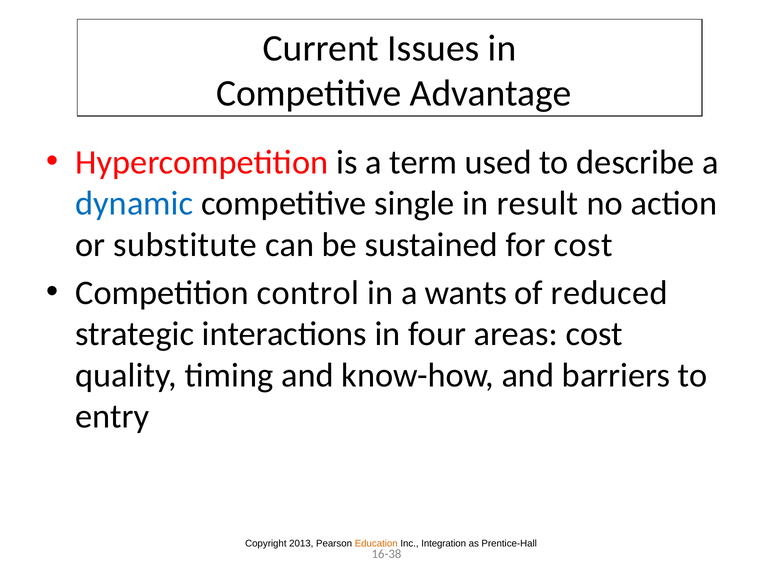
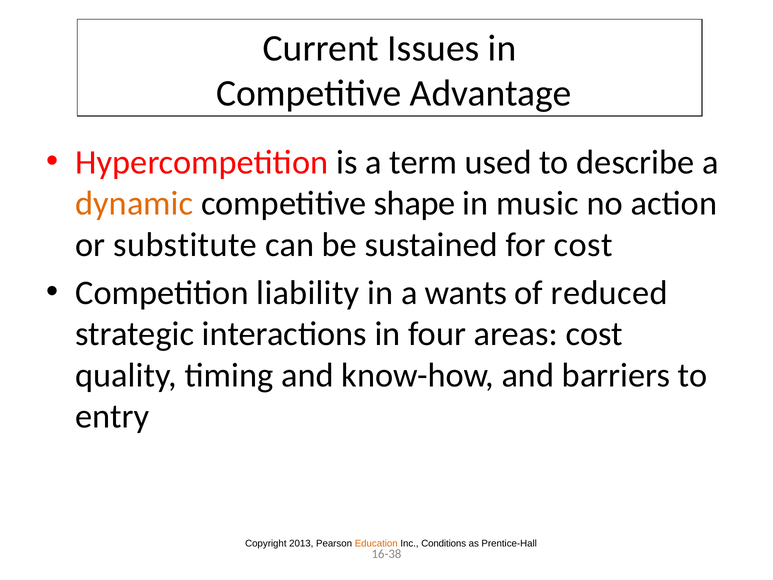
dynamic colour: blue -> orange (134, 203)
single: single -> shape (415, 203)
result: result -> music (537, 203)
control: control -> liability (308, 293)
Integration: Integration -> Conditions (444, 543)
